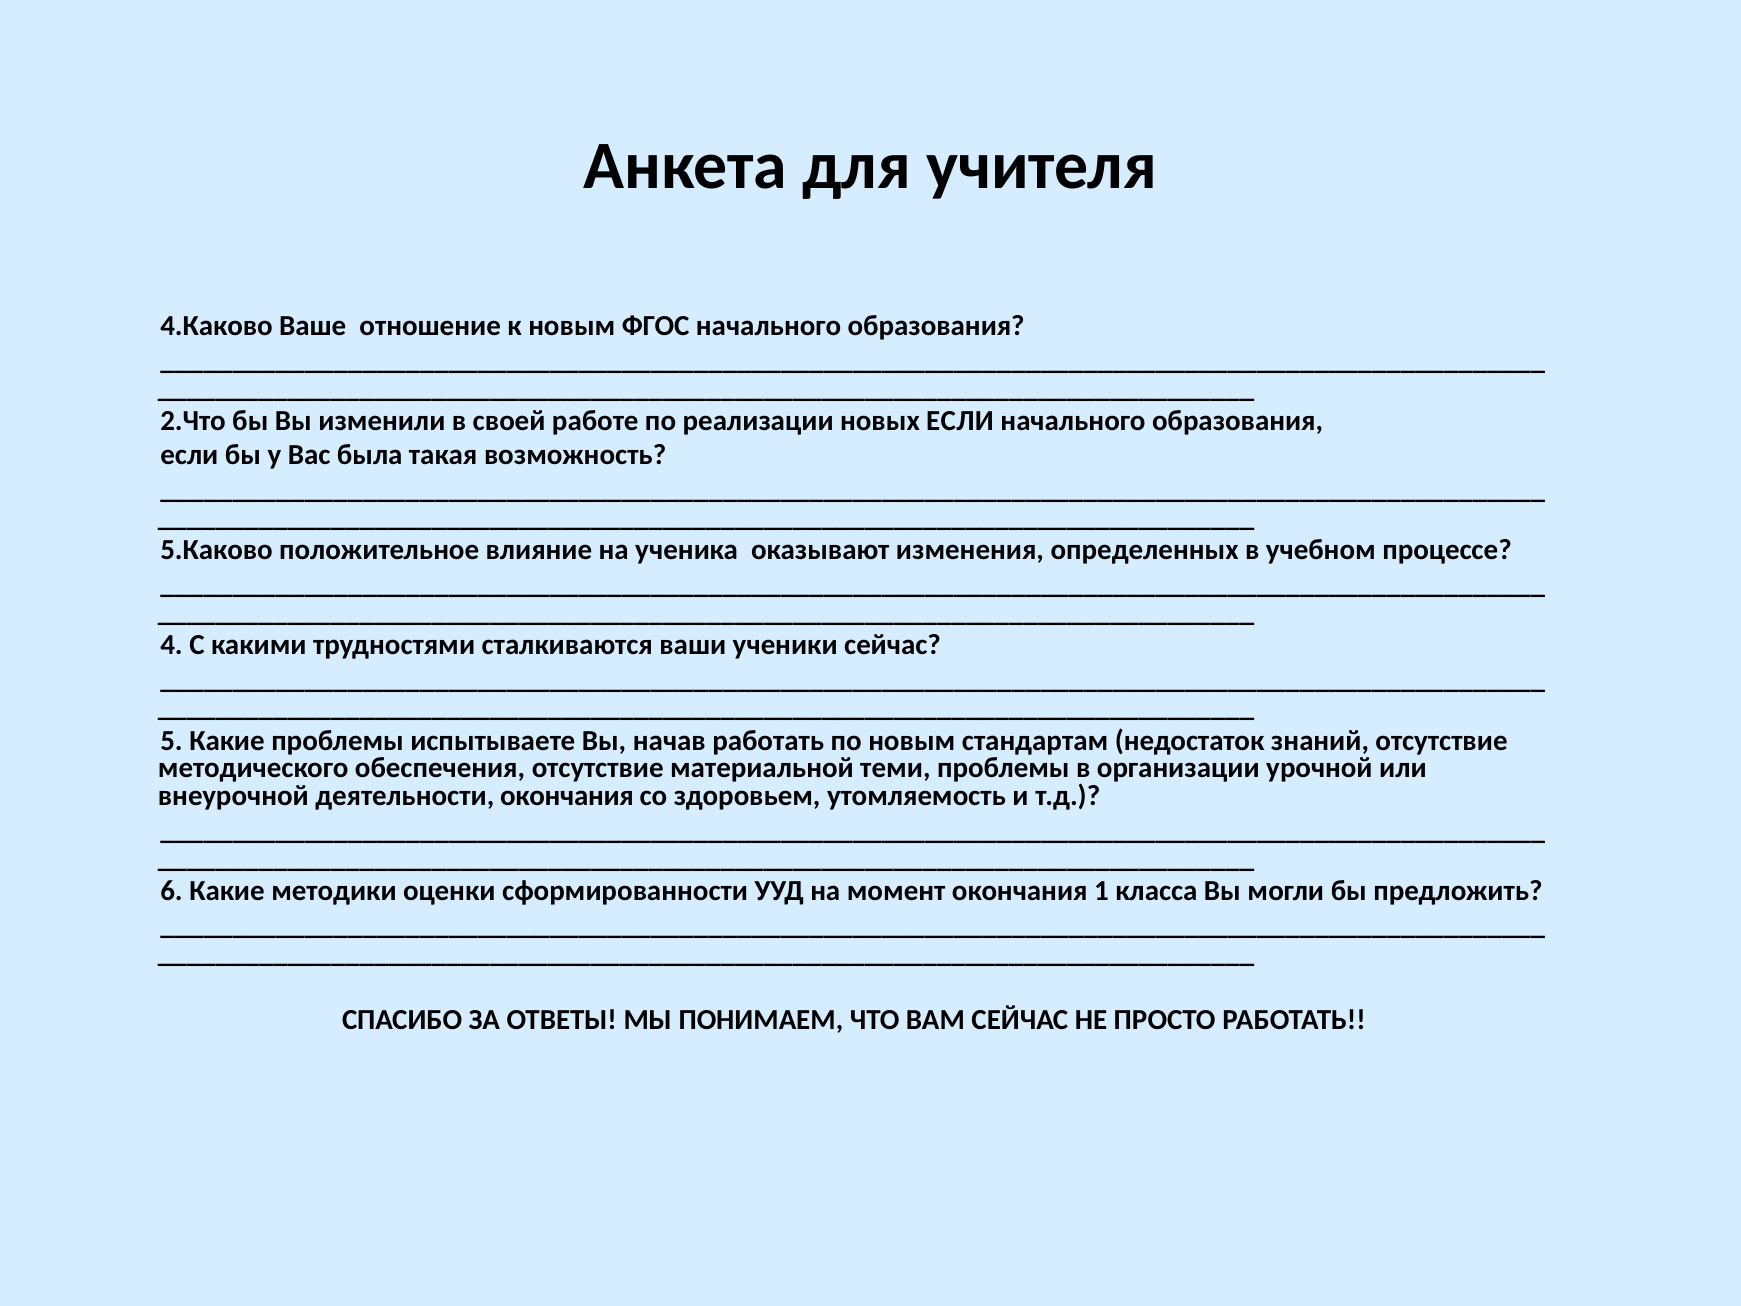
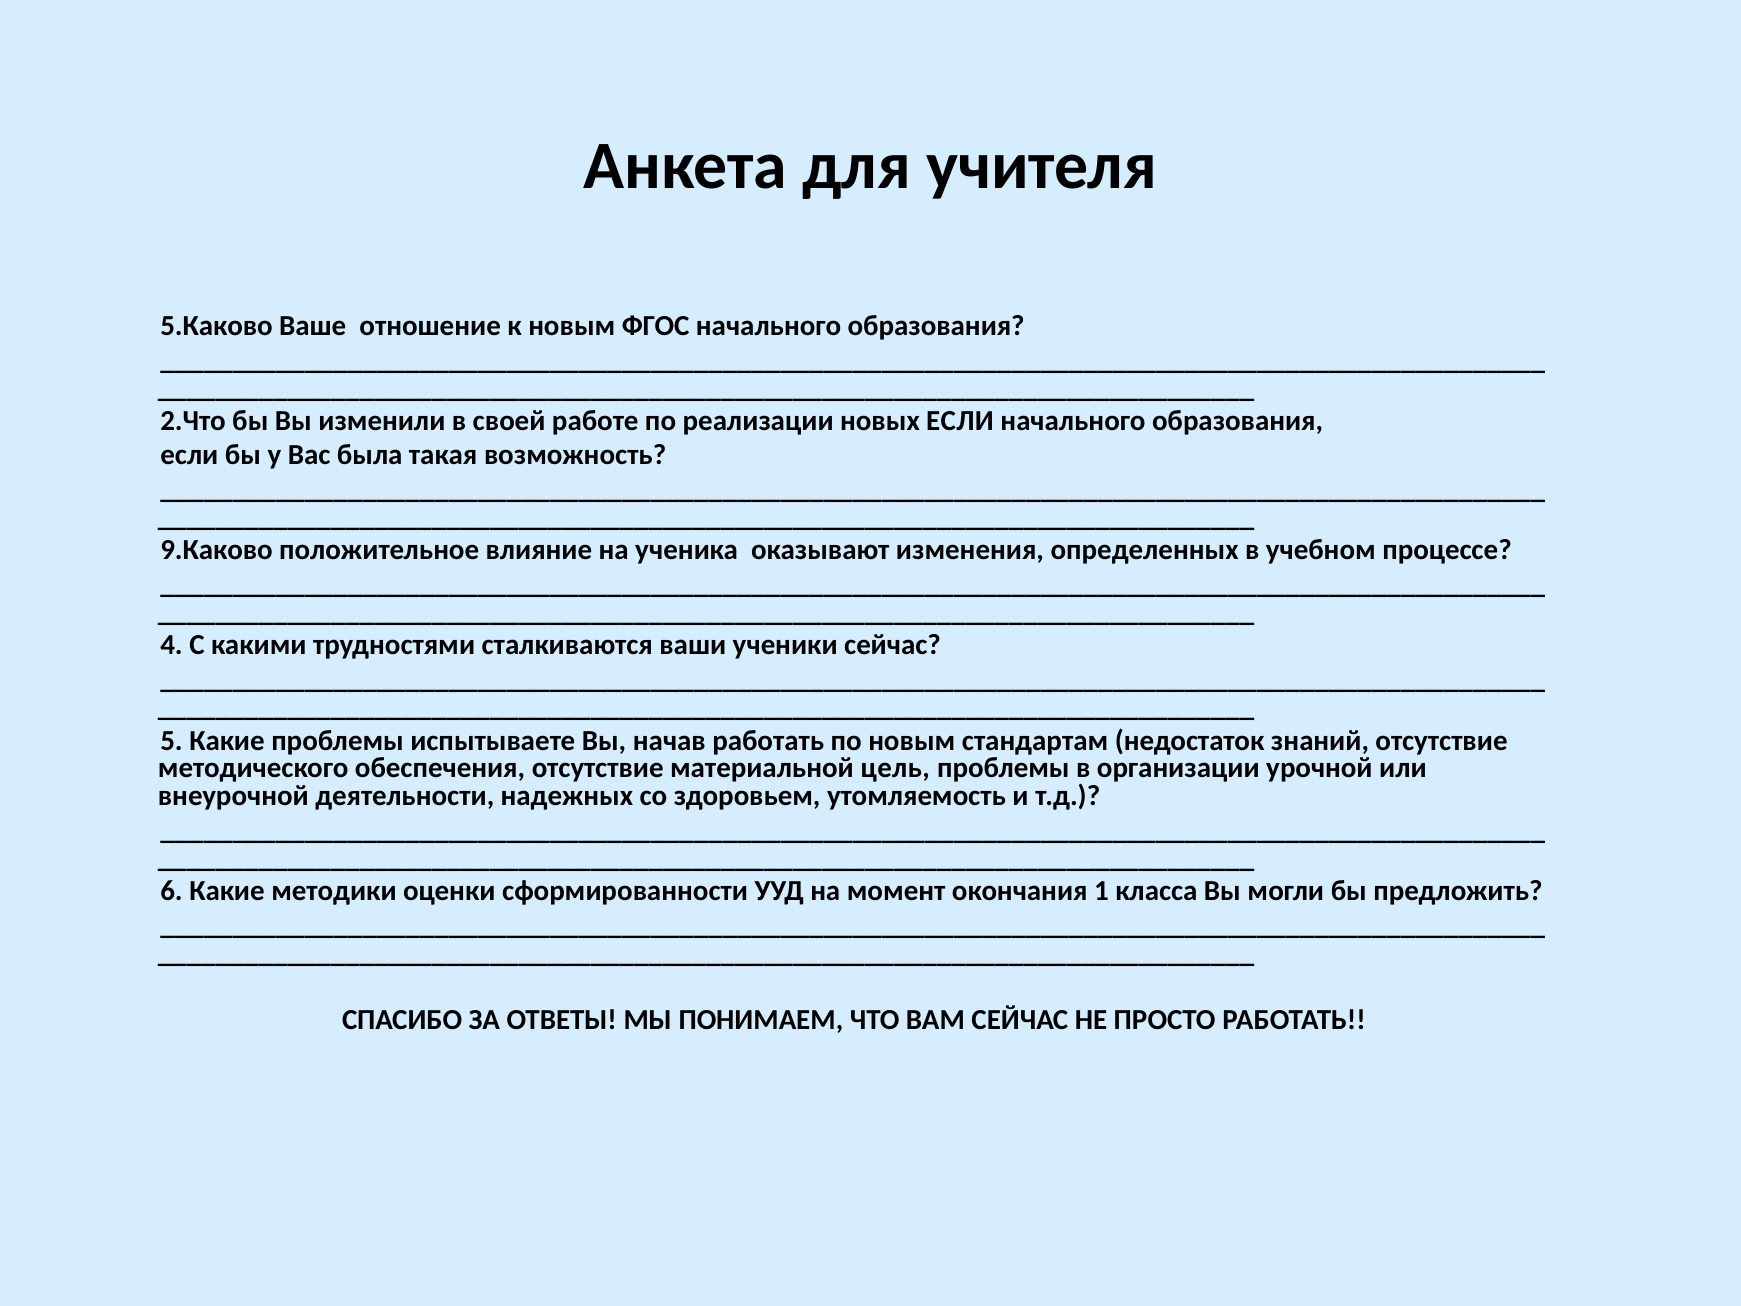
4.Каково: 4.Каково -> 5.Каково (216, 326)
5.Каково: 5.Каково -> 9.Каково (216, 550)
теми: теми -> цель (895, 768)
деятельности окончания: окончания -> надежных (567, 796)
